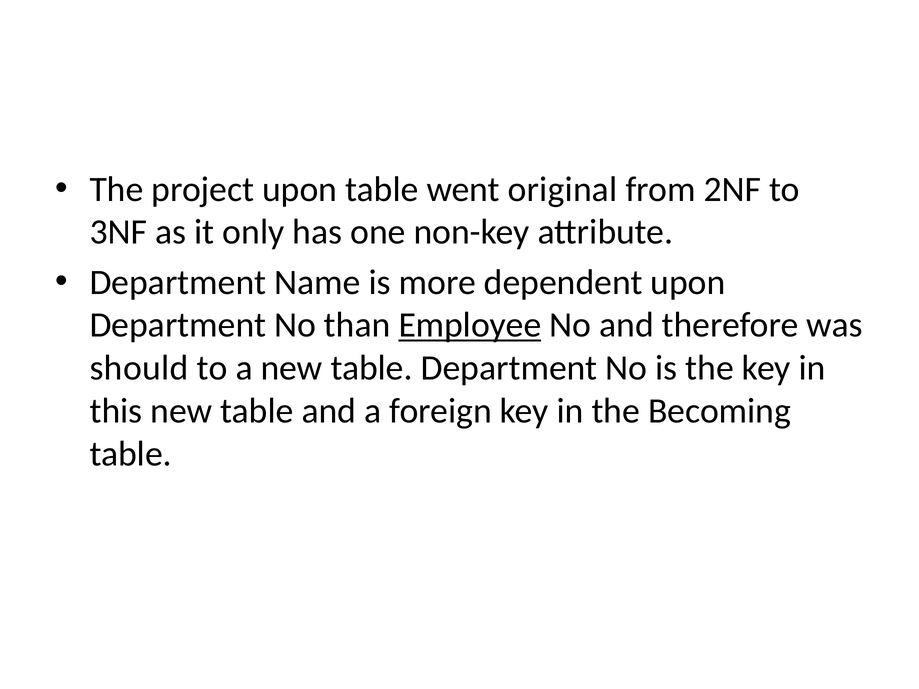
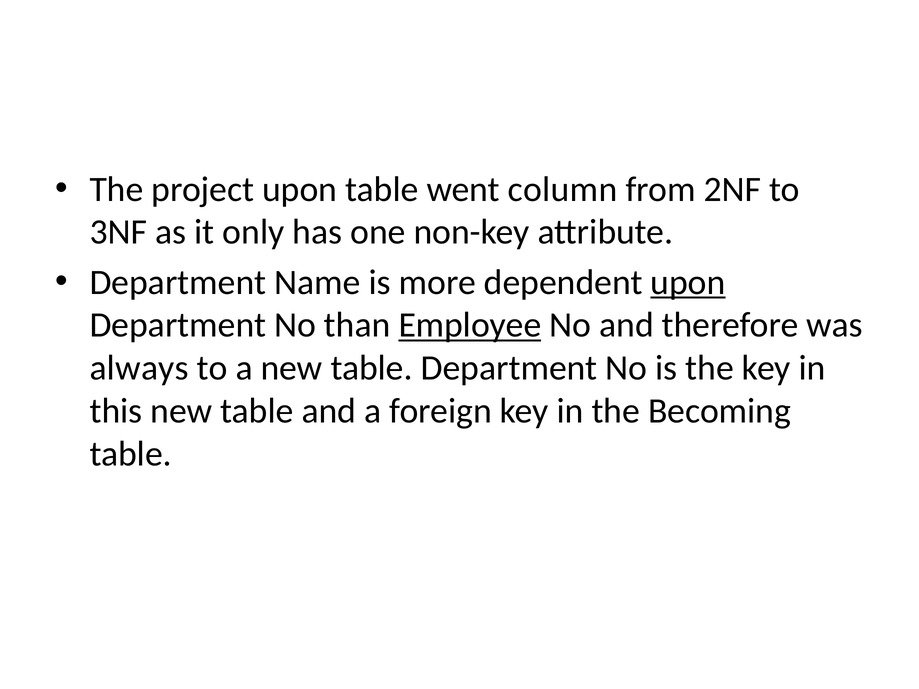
original: original -> column (563, 189)
upon underline: none -> present (688, 282)
should: should -> always (139, 368)
